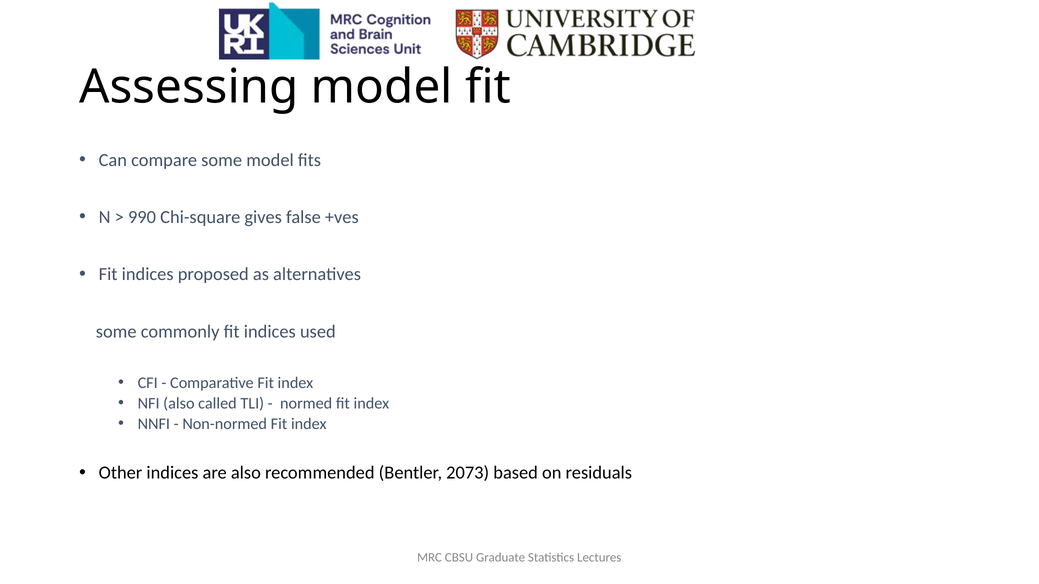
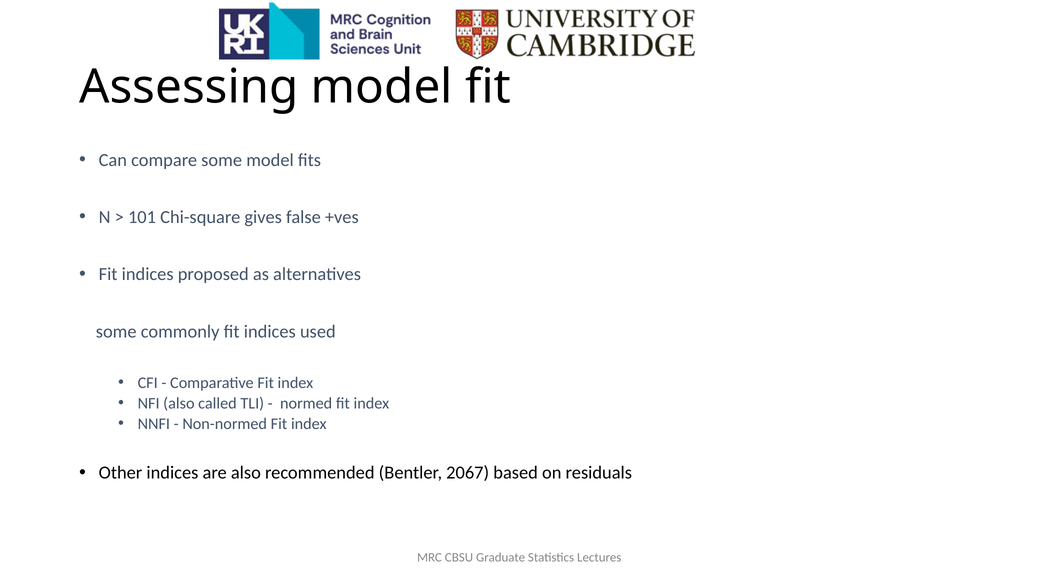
990: 990 -> 101 (142, 217)
2073: 2073 -> 2067 (468, 473)
